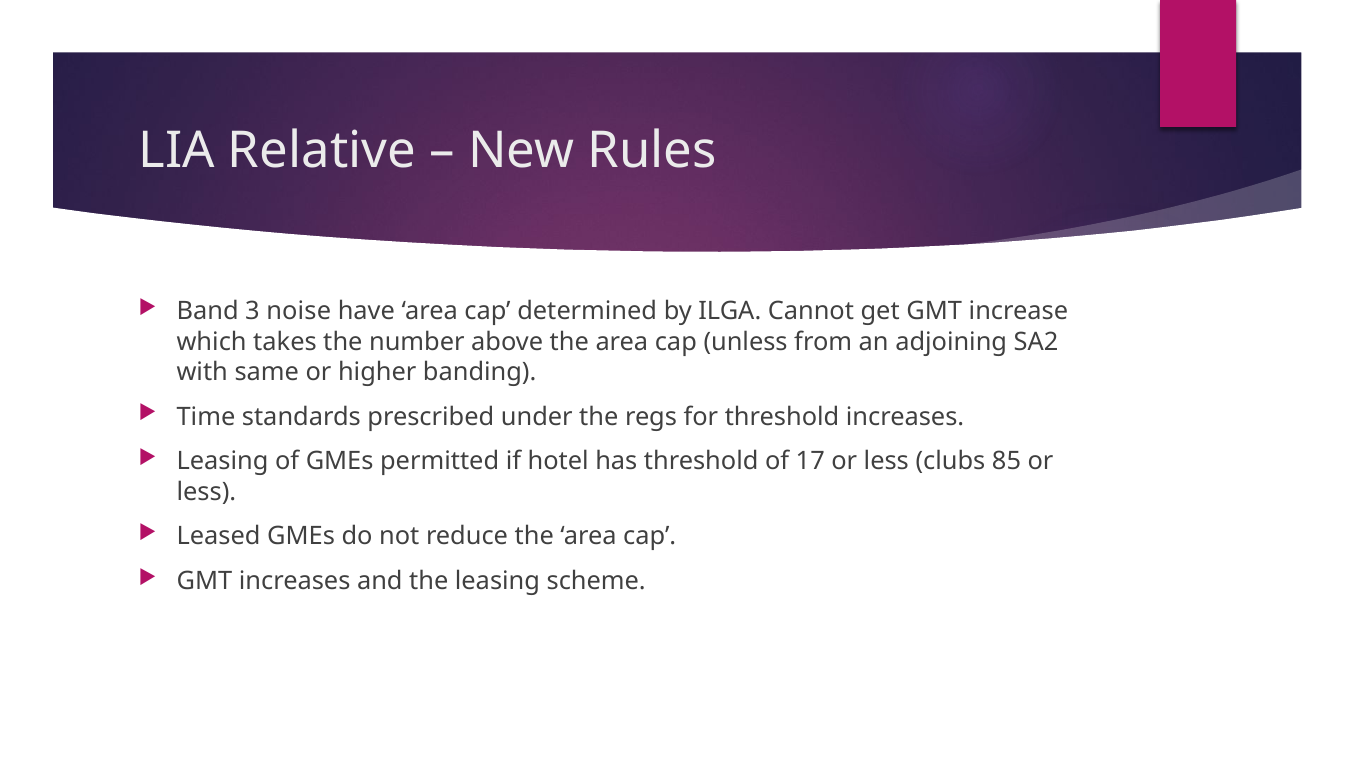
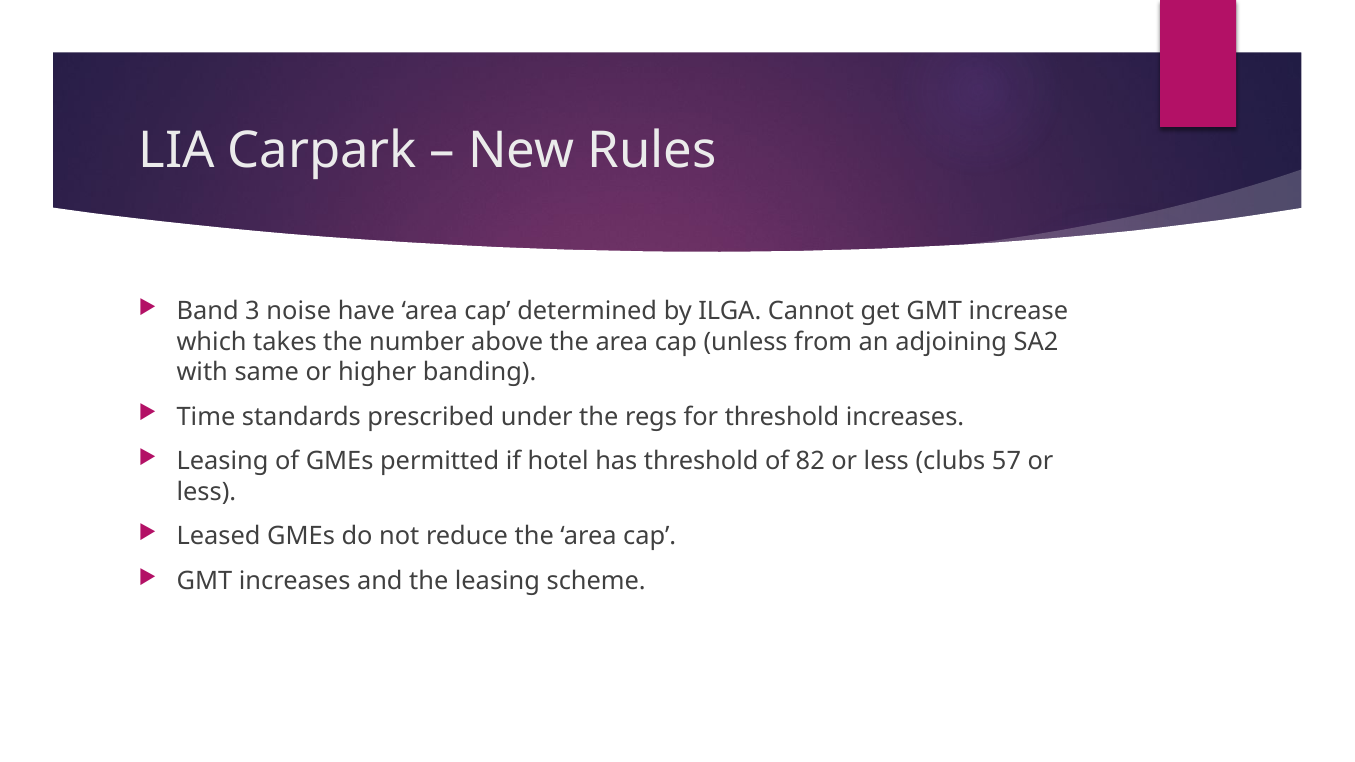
Relative: Relative -> Carpark (322, 151)
17: 17 -> 82 (810, 462)
85: 85 -> 57 (1007, 462)
